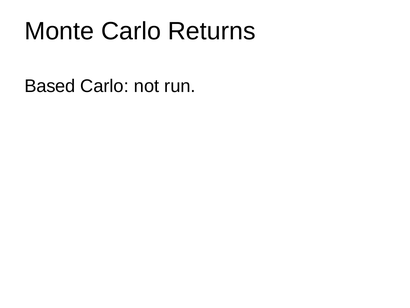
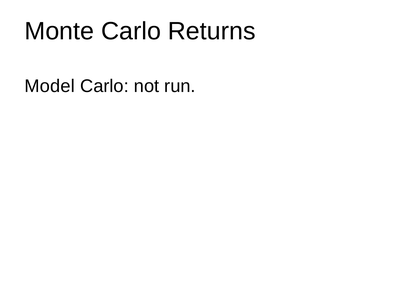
Based: Based -> Model (50, 86)
